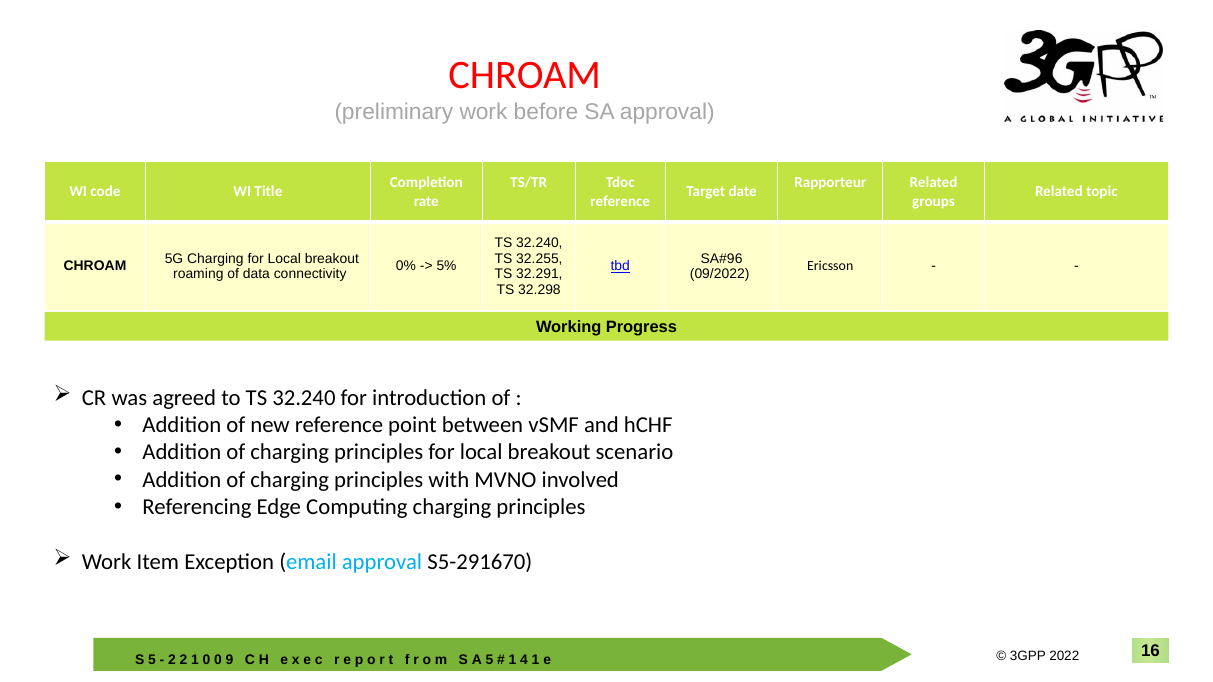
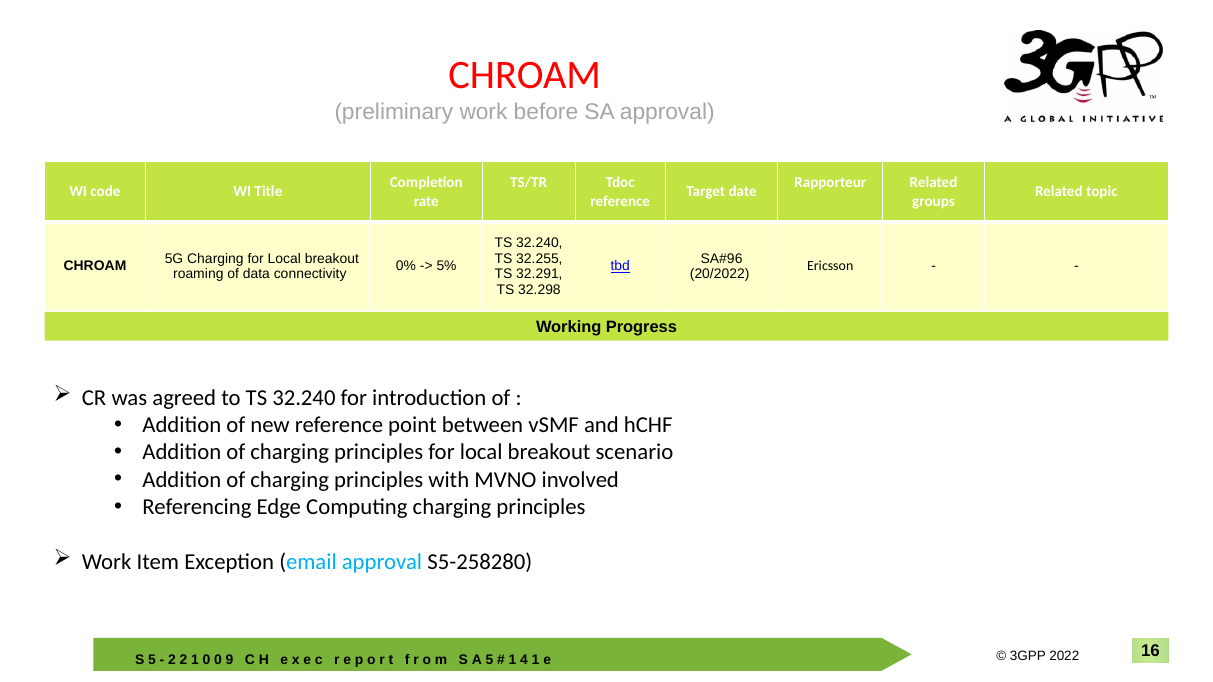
09/2022: 09/2022 -> 20/2022 (720, 274)
S5-291670: S5-291670 -> S5-258280 (480, 562)
